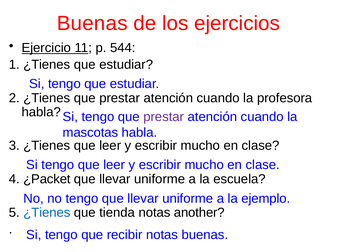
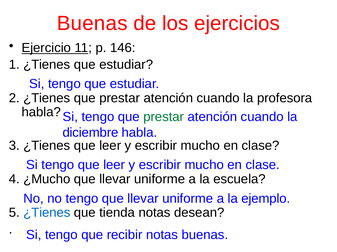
544: 544 -> 146 (123, 48)
prestar colour: purple -> green (164, 117)
mascotas: mascotas -> diciembre (90, 133)
¿Packet: ¿Packet -> ¿Mucho (47, 180)
another: another -> desean (199, 213)
